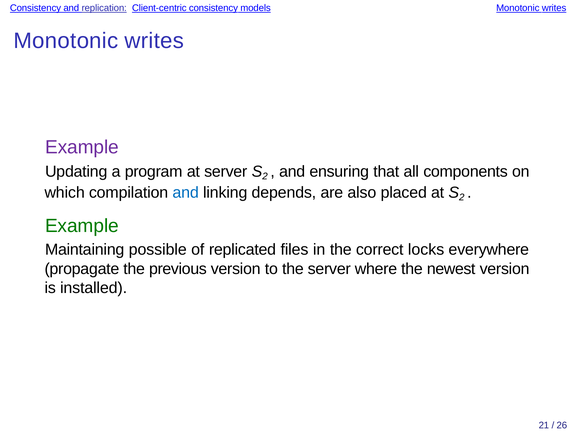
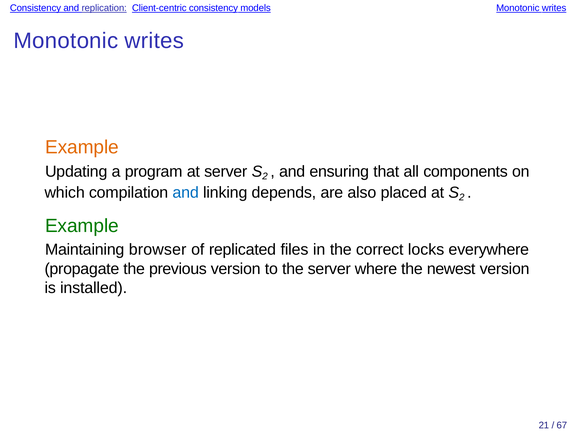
Example colour: purple -> orange (82, 147)
possible: possible -> browser (158, 250)
26: 26 -> 67 (562, 425)
